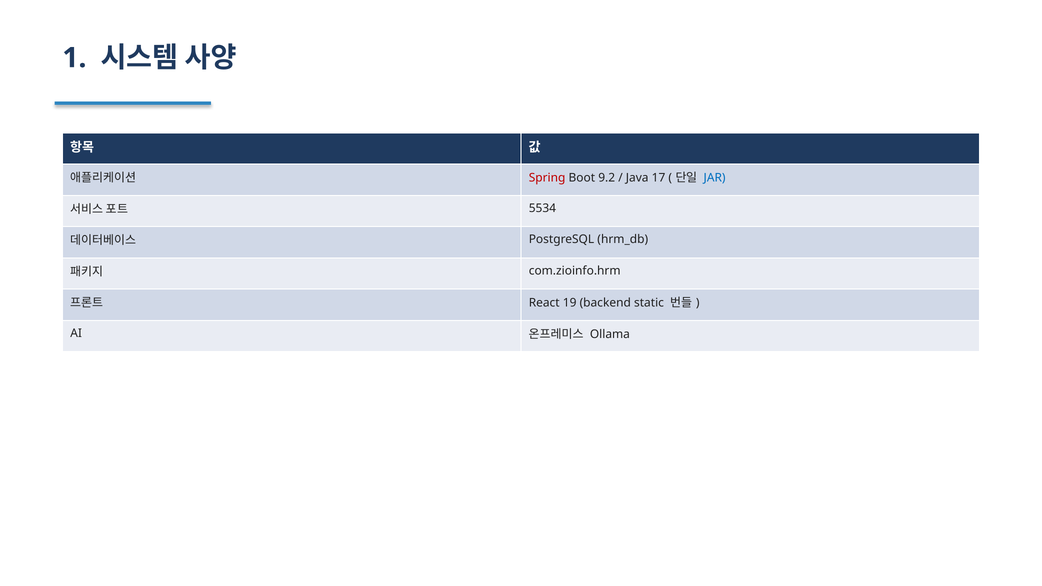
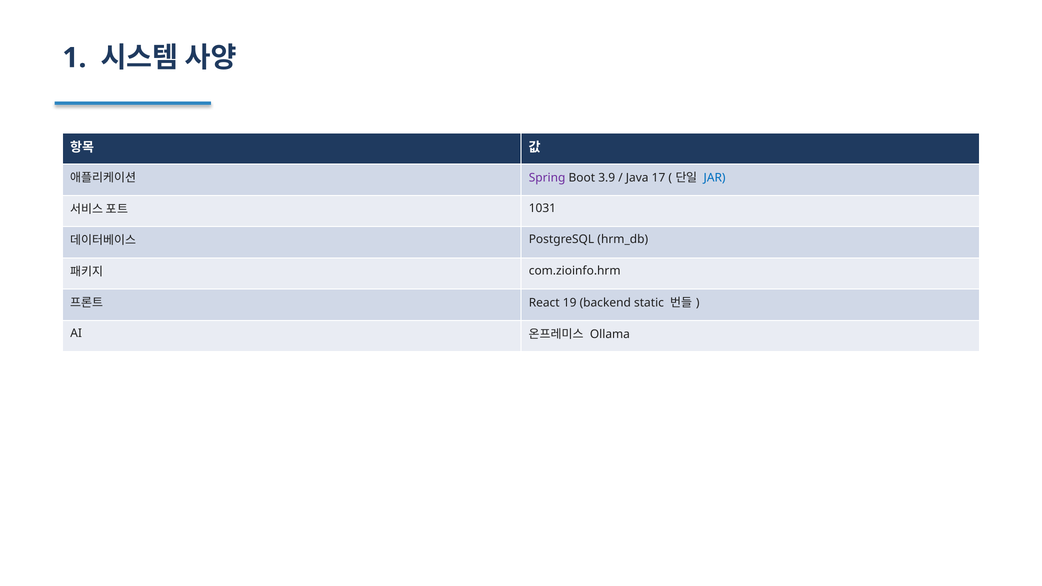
Spring colour: red -> purple (547, 178)
9.2: 9.2 -> 3.9 (607, 178)
5534: 5534 -> 1031 (542, 208)
